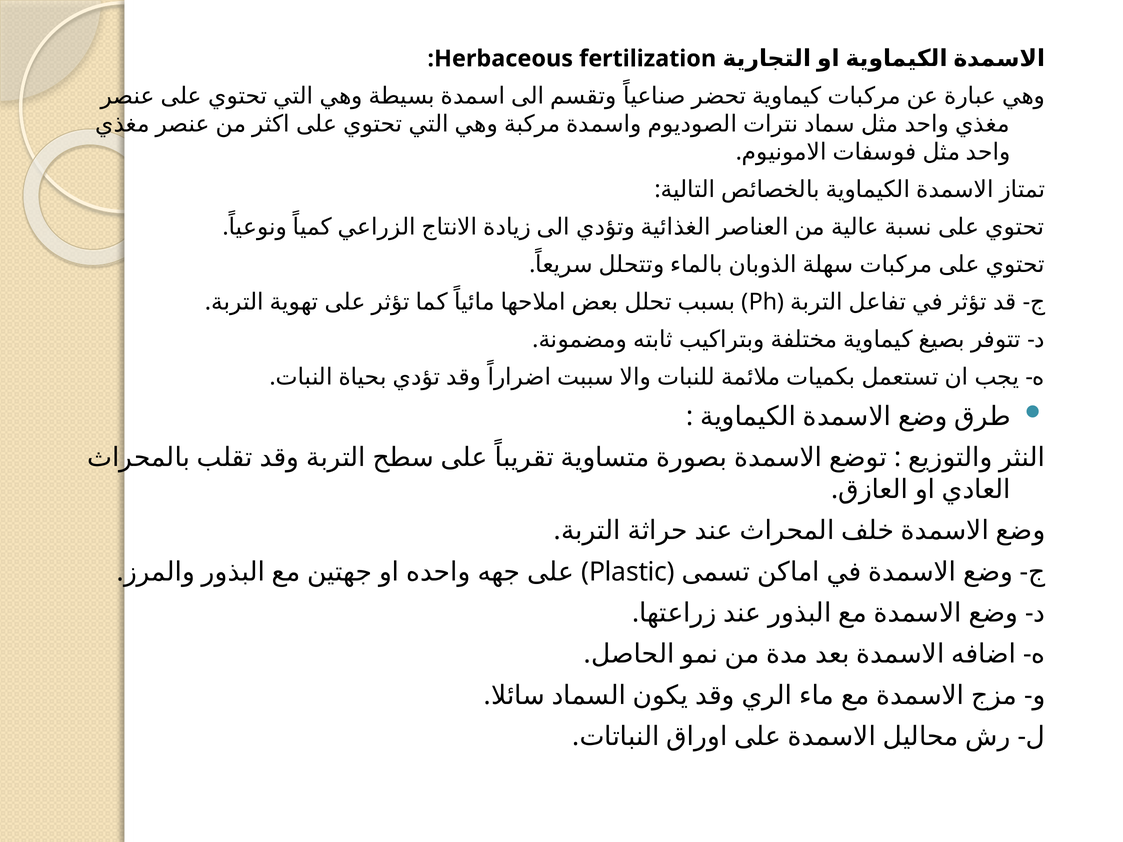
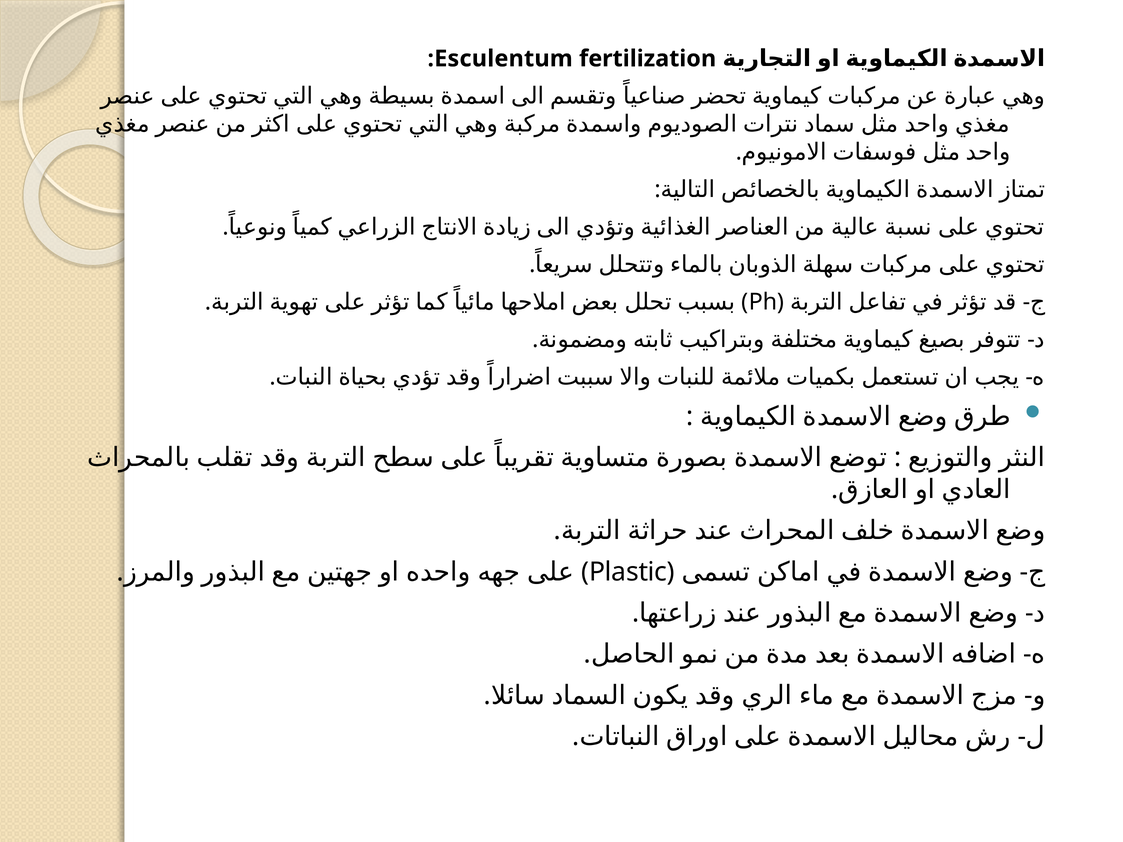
Herbaceous: Herbaceous -> Esculentum (503, 59)
